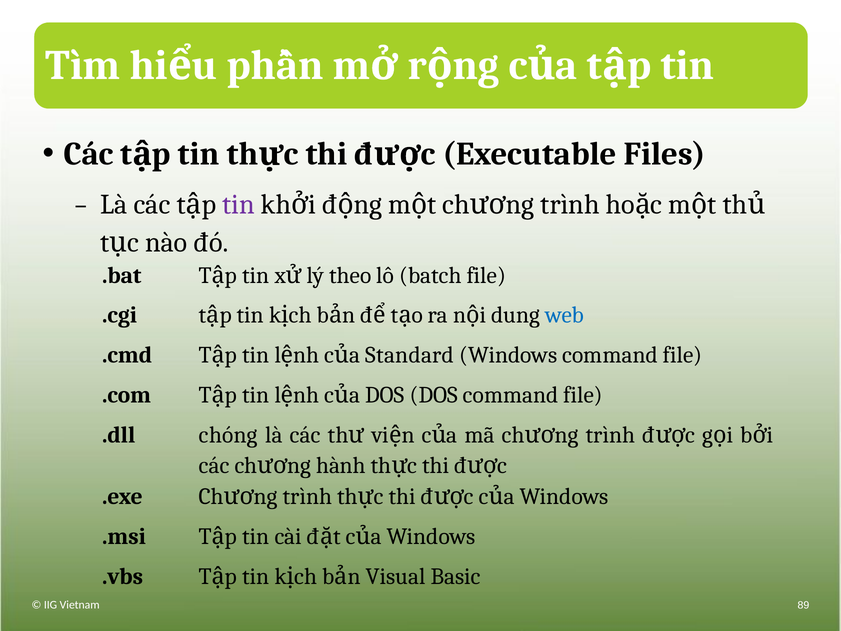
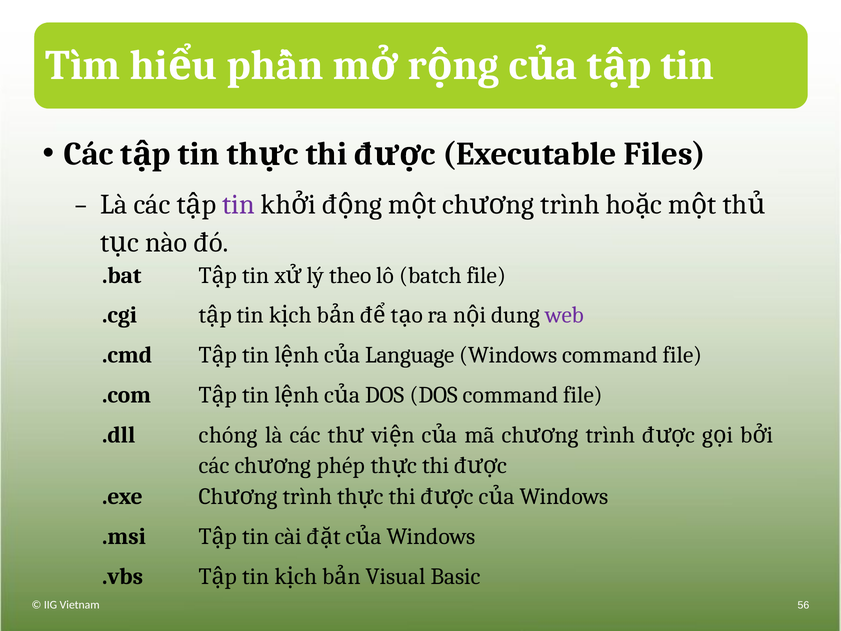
web colour: blue -> purple (565, 315)
Standard: Standard -> Language (410, 355)
hành: hành -> phép (341, 466)
89: 89 -> 56 (803, 605)
